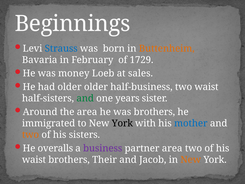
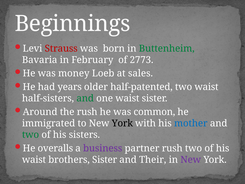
Strauss colour: blue -> red (61, 48)
Buttenheim colour: orange -> green (167, 48)
1729: 1729 -> 2773 (142, 60)
had older: older -> years (70, 87)
half-business: half-business -> half-patented (141, 87)
one years: years -> waist (127, 98)
the area: area -> rush (87, 112)
was brothers: brothers -> common (154, 112)
two colour: orange -> green (31, 135)
partner area: area -> rush (172, 148)
brothers Their: Their -> Sister (105, 160)
Jacob: Jacob -> Their (153, 160)
New colour: orange -> purple (191, 160)
